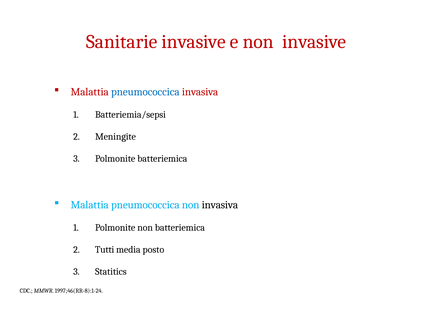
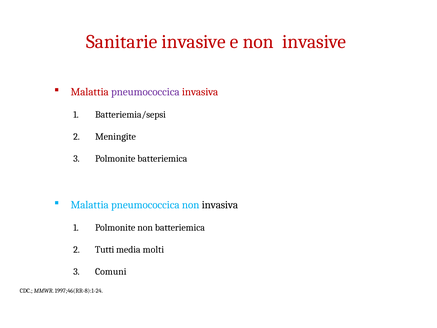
pneumococcica colour: blue -> purple (145, 92)
posto: posto -> molti (153, 250)
Statitics: Statitics -> Comuni (111, 272)
